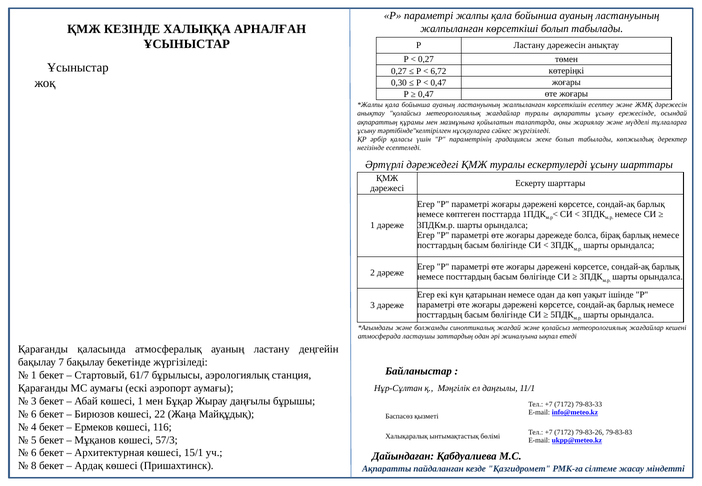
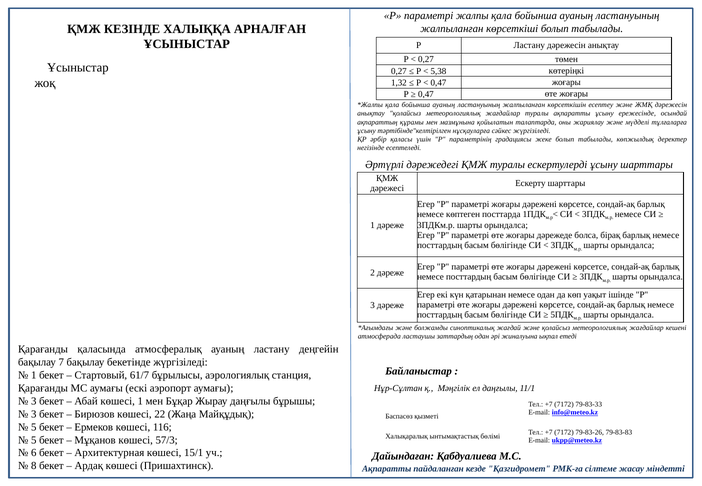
6,72: 6,72 -> 5,38 (438, 71)
0,30: 0,30 -> 1,32 (399, 83)
6: 6 -> 3 (34, 414)
4: 4 -> 5 (34, 427)
